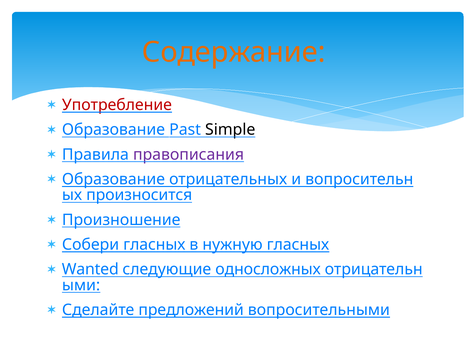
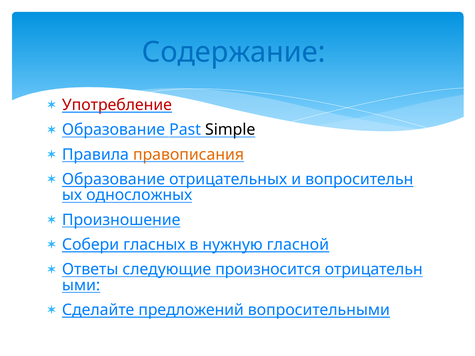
Содержание colour: orange -> blue (234, 52)
правописания colour: purple -> orange (189, 155)
произносится: произносится -> односложных (139, 195)
нужную гласных: гласных -> гласной (298, 245)
Wanted: Wanted -> Ответы (90, 270)
односложных: односложных -> произносится (268, 270)
